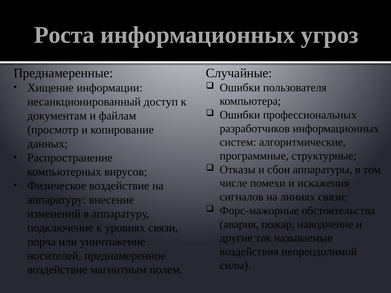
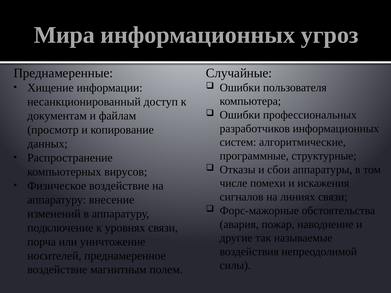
Роста: Роста -> Мира (64, 35)
